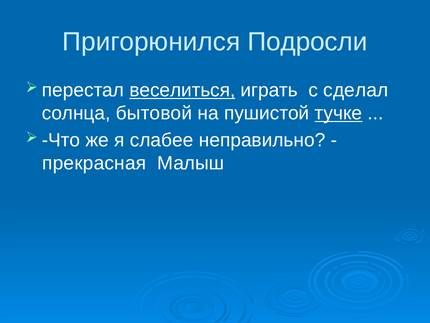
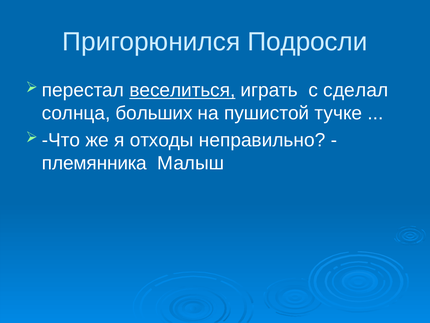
бытовой: бытовой -> больших (154, 113)
тучке underline: present -> none (338, 113)
слабее: слабее -> отходы (162, 140)
прекрасная: прекрасная -> племянника (94, 163)
